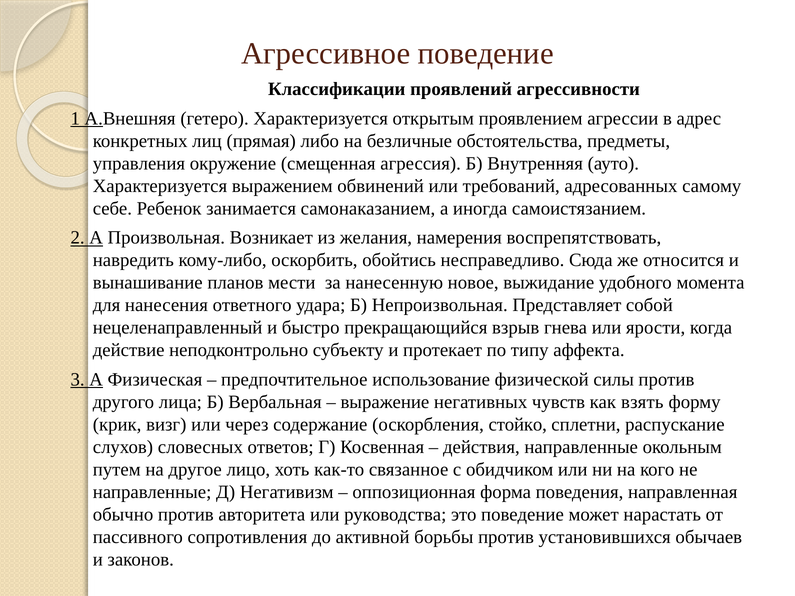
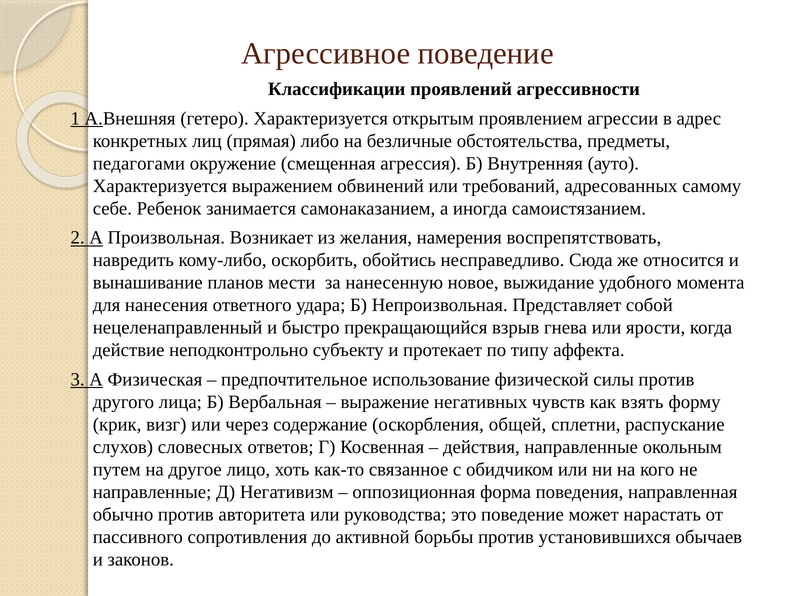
управления: управления -> педагогами (139, 163)
стойко: стойко -> общей (518, 425)
